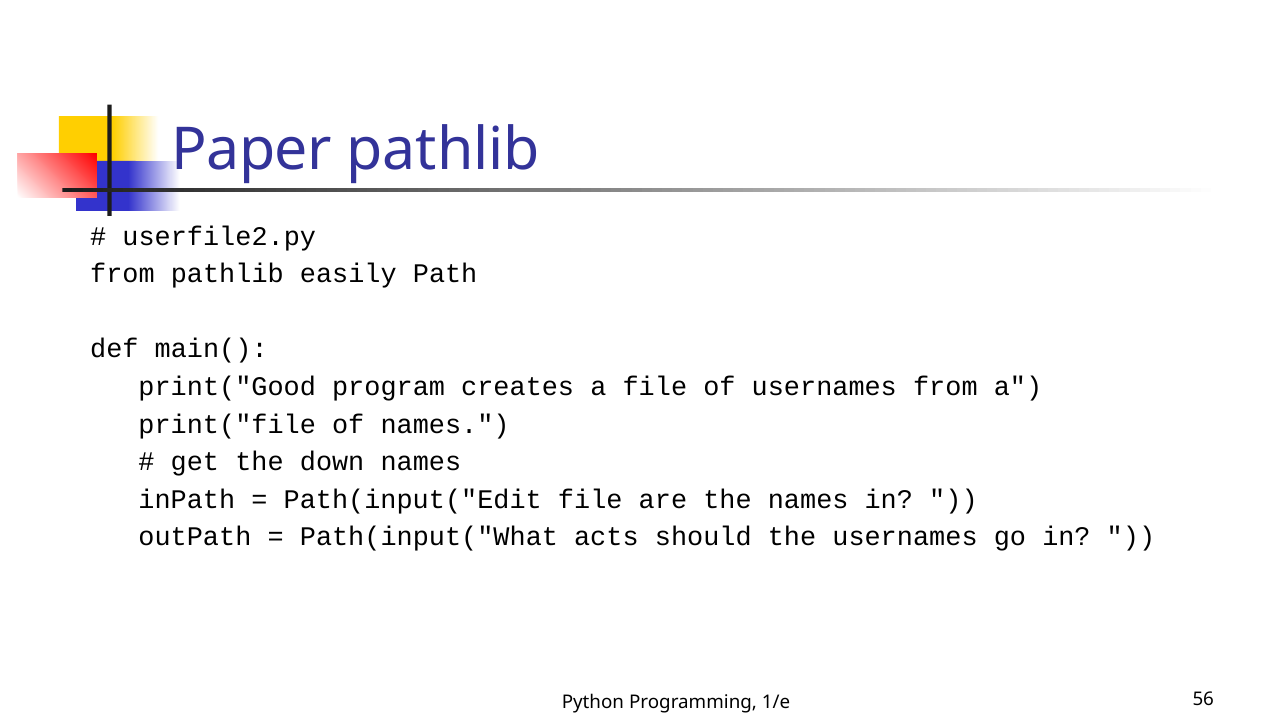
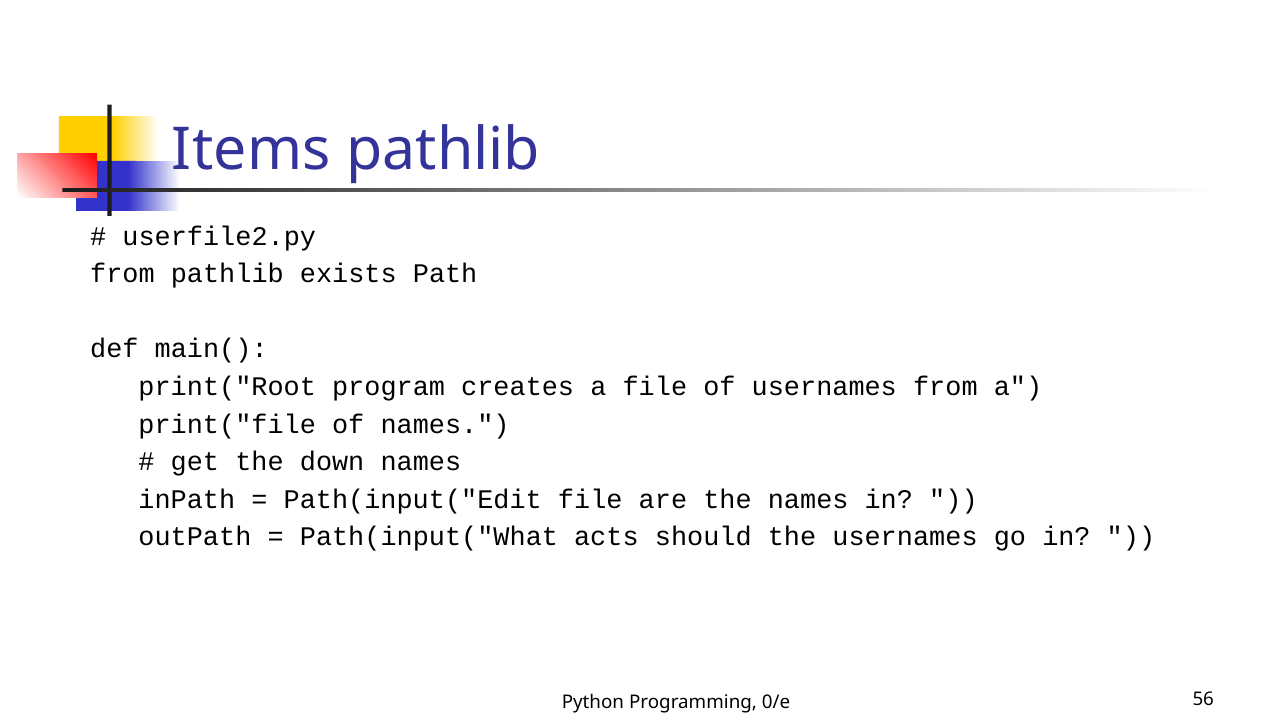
Paper: Paper -> Items (251, 150)
easily: easily -> exists (348, 274)
print("Good: print("Good -> print("Root (227, 386)
1/e: 1/e -> 0/e (776, 702)
